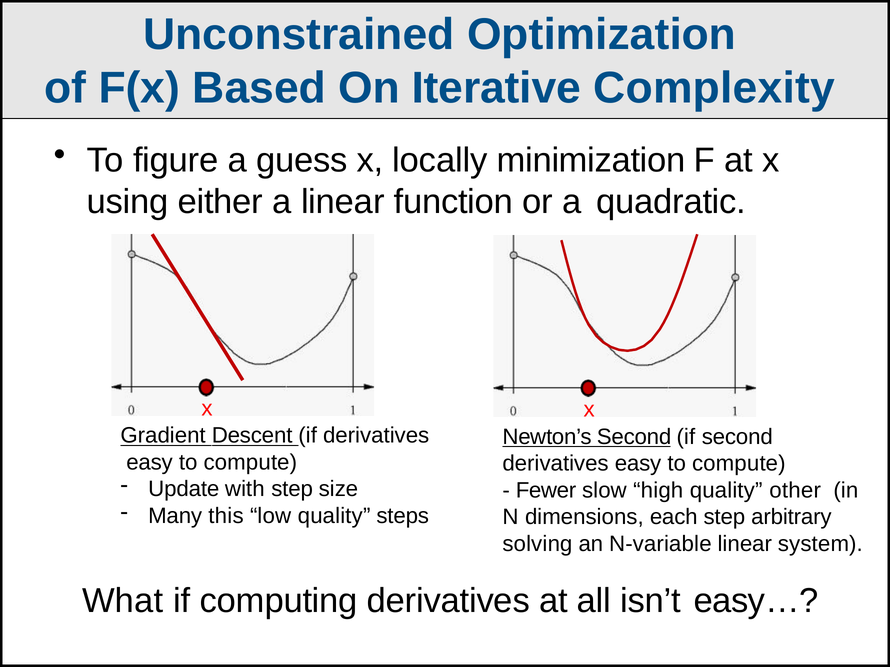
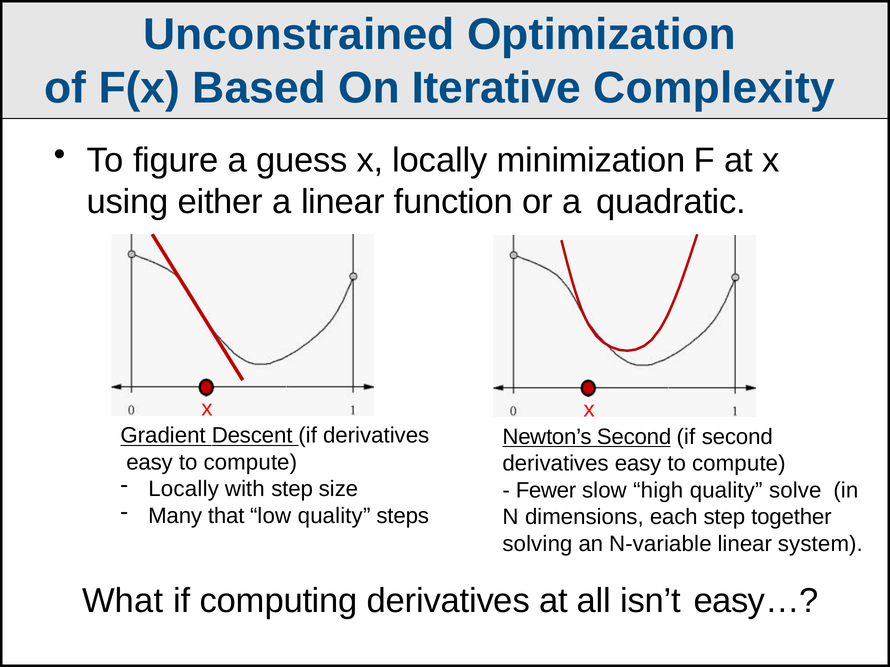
Update: Update -> Locally (184, 490)
other: other -> solve (795, 491)
this: this -> that (226, 516)
arbitrary: arbitrary -> together (791, 517)
